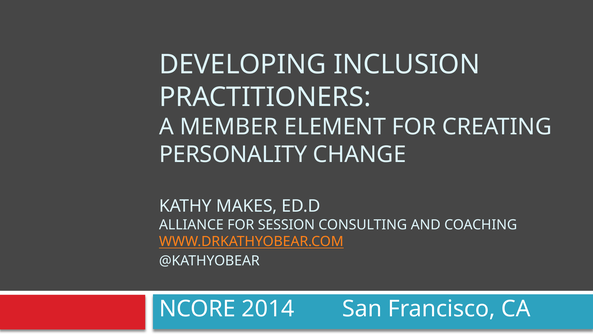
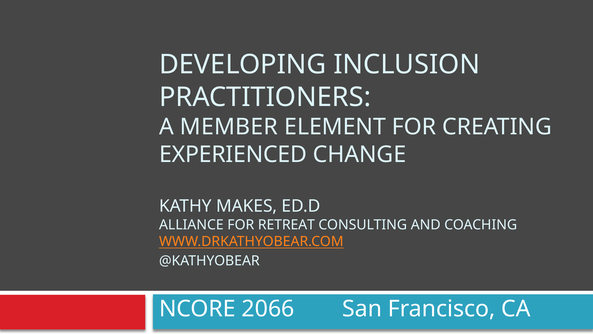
PERSONALITY: PERSONALITY -> EXPERIENCED (233, 155)
SESSION: SESSION -> RETREAT (286, 225)
2014: 2014 -> 2066 (268, 309)
